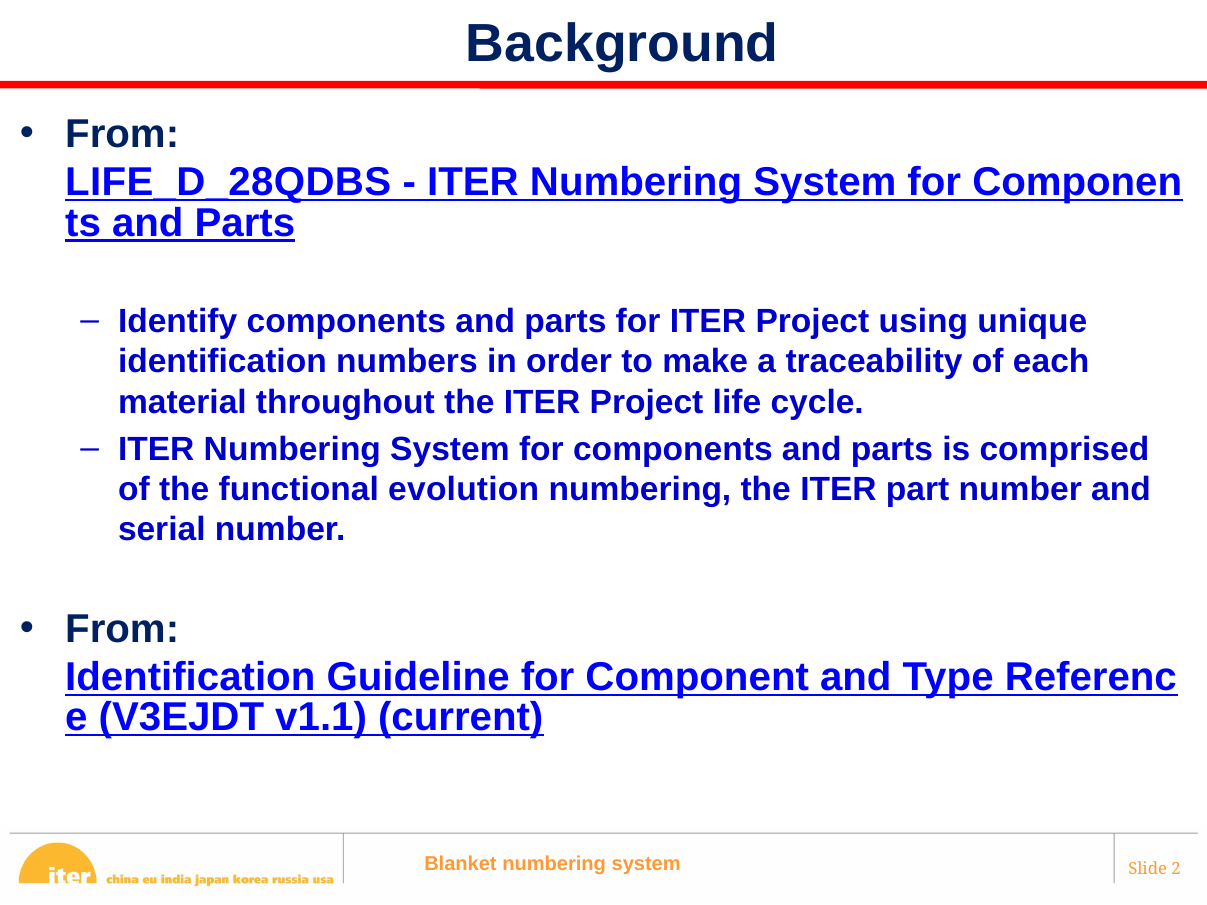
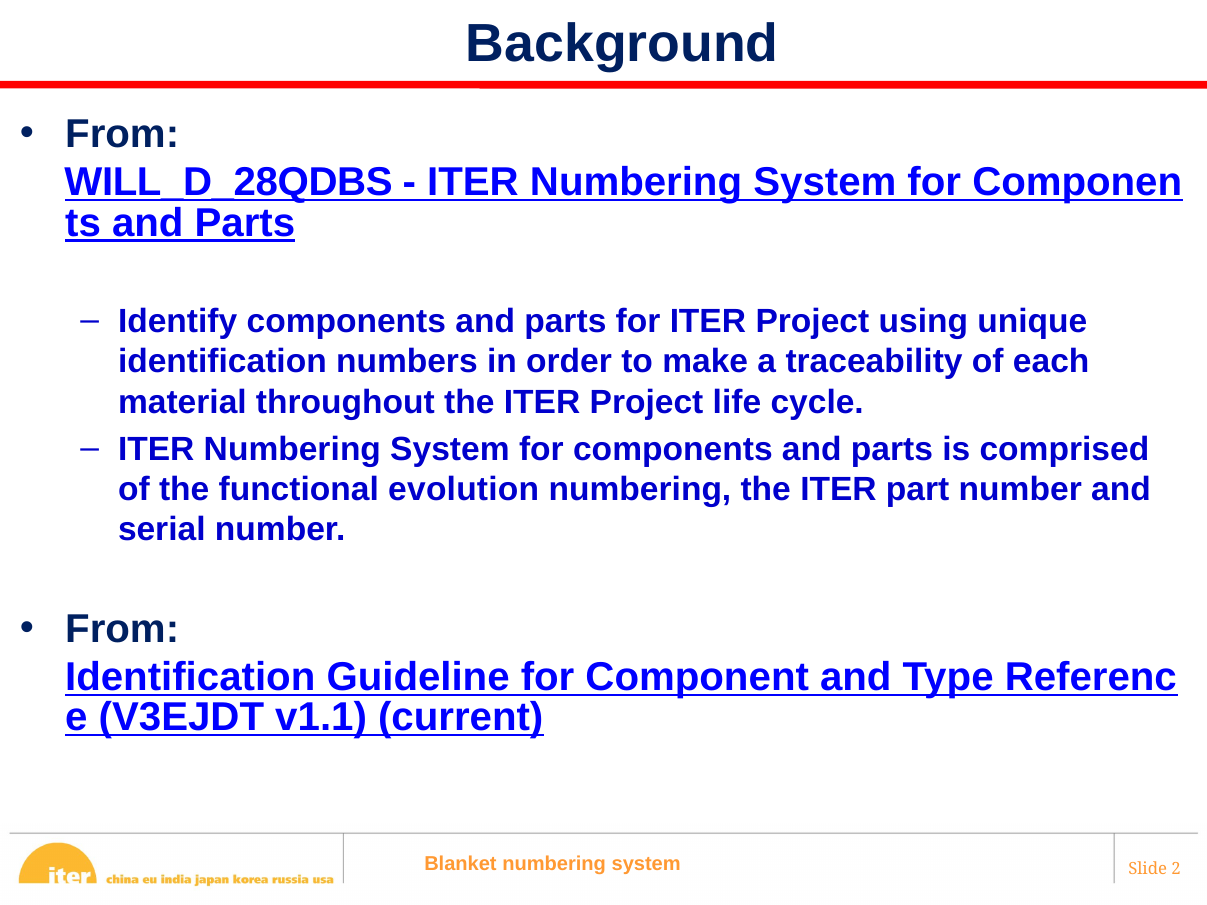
LIFE_D_28QDBS: LIFE_D_28QDBS -> WILL_D_28QDBS (229, 183)
